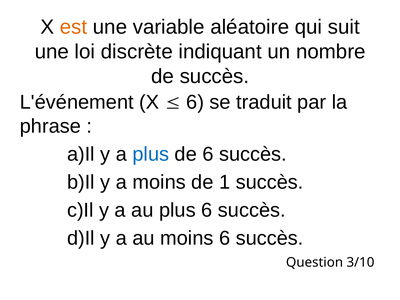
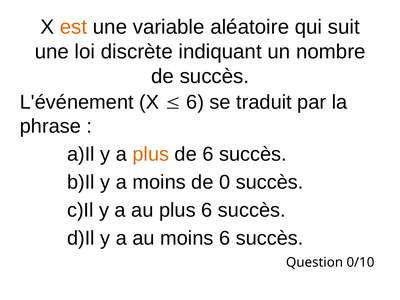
plus colour: blue -> orange (151, 154)
1: 1 -> 0 (225, 182)
3/10: 3/10 -> 0/10 (360, 262)
